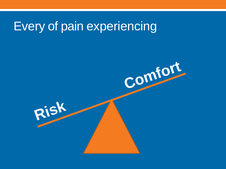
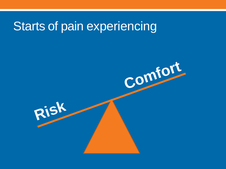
Every: Every -> Starts (29, 26)
